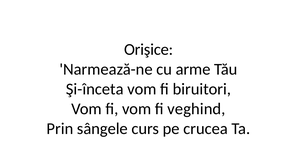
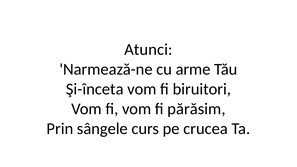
Orişice: Orişice -> Atunci (148, 50)
veghind: veghind -> părăsim (196, 109)
